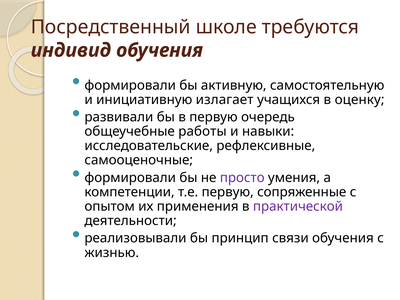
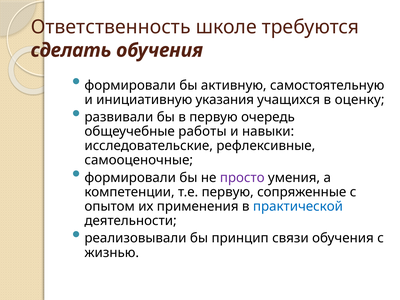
Посредственный: Посредственный -> Ответственность (111, 27)
индивид: индивид -> сделать (71, 50)
излагает: излагает -> указания (225, 100)
практической colour: purple -> blue (298, 206)
